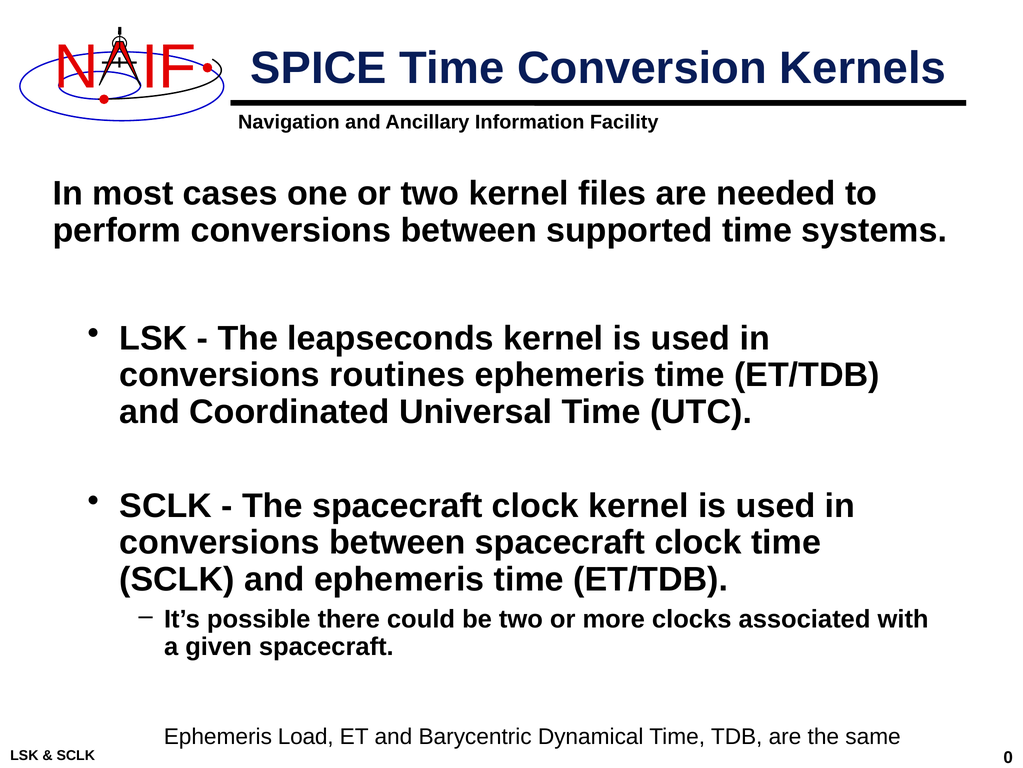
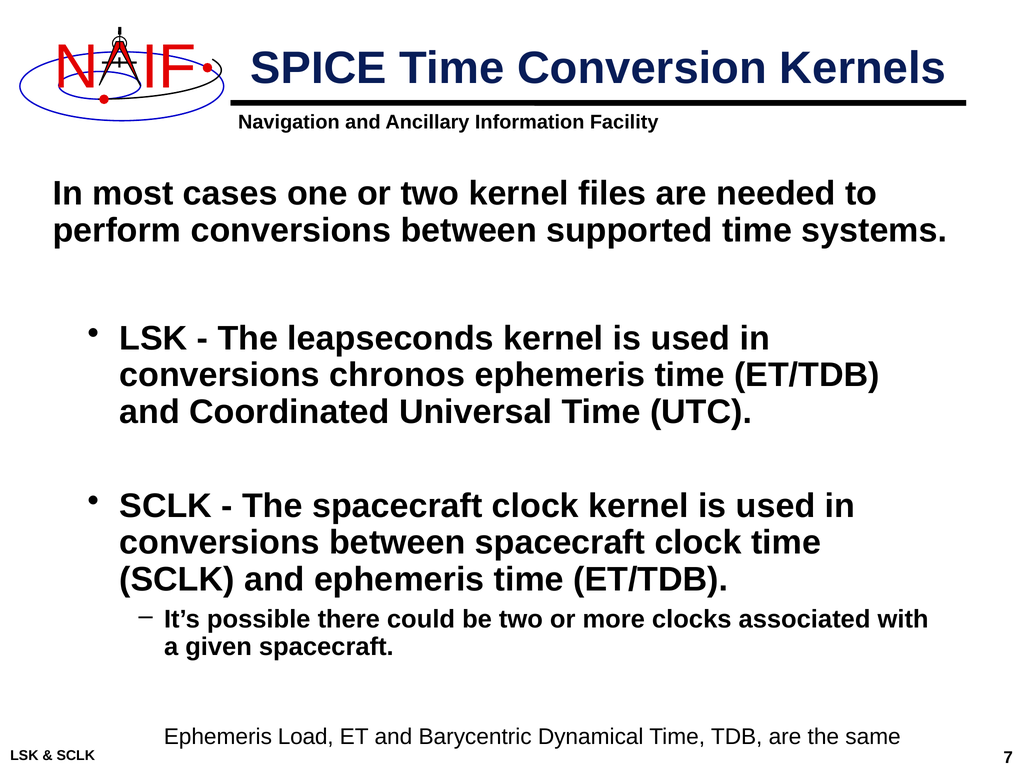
routines: routines -> chronos (397, 375)
0: 0 -> 7 (1008, 757)
